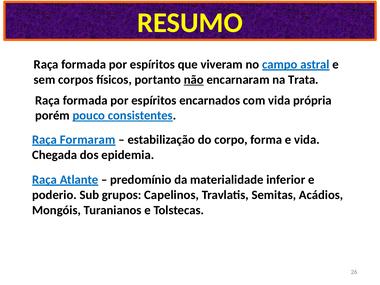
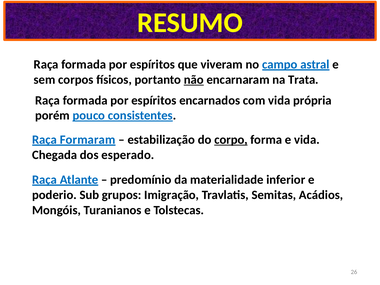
corpo underline: none -> present (231, 140)
epidemia: epidemia -> esperado (128, 155)
Capelinos: Capelinos -> Imigração (172, 195)
